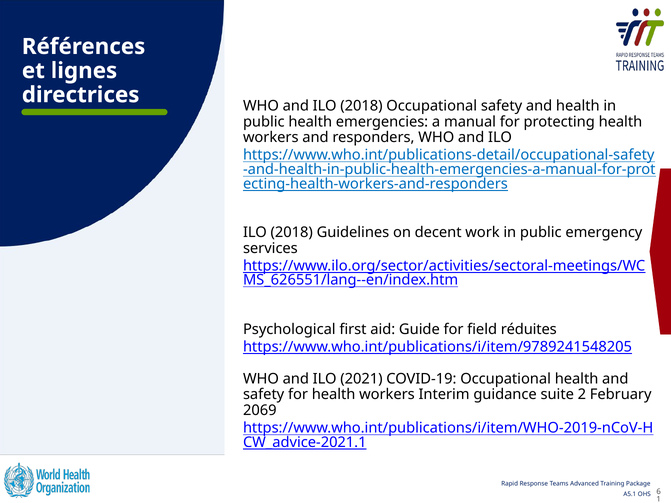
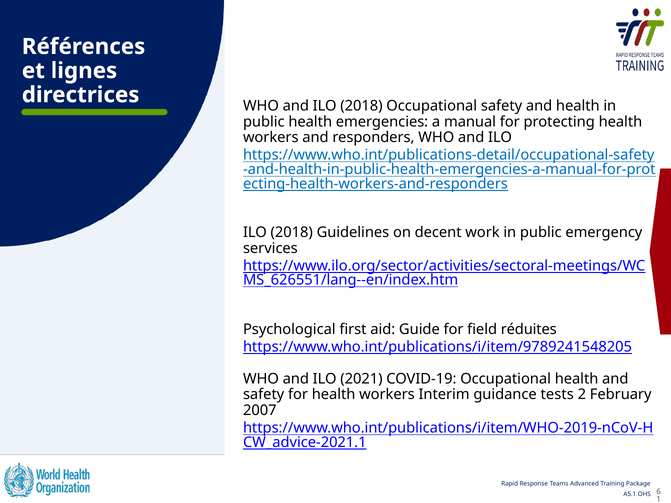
suite: suite -> tests (557, 395)
2069: 2069 -> 2007 (260, 411)
